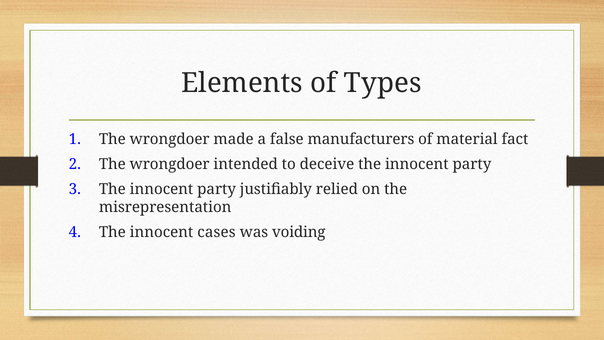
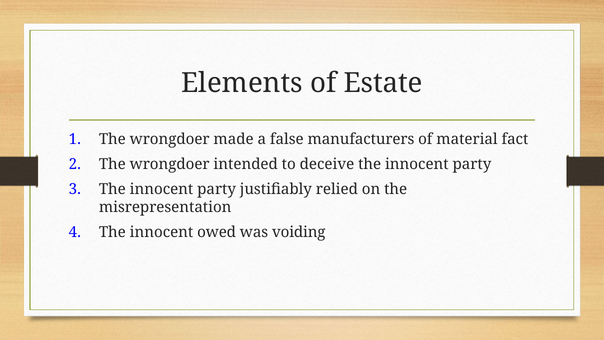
Types: Types -> Estate (383, 83)
cases: cases -> owed (217, 232)
